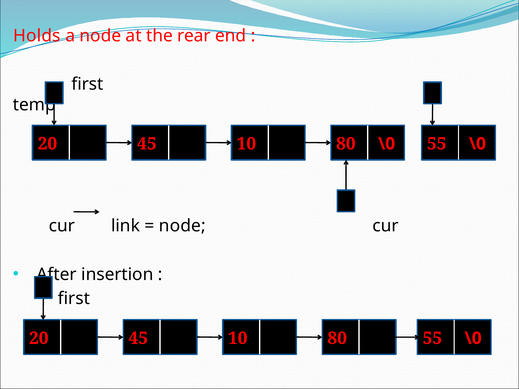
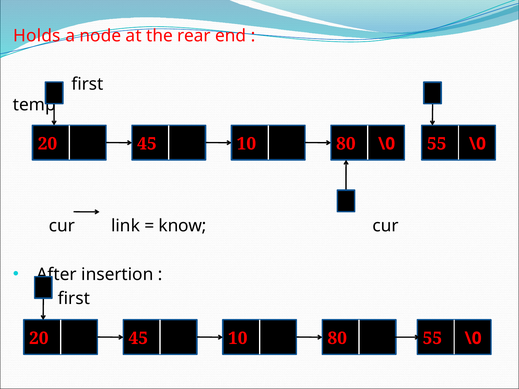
node: node -> know (183, 226)
